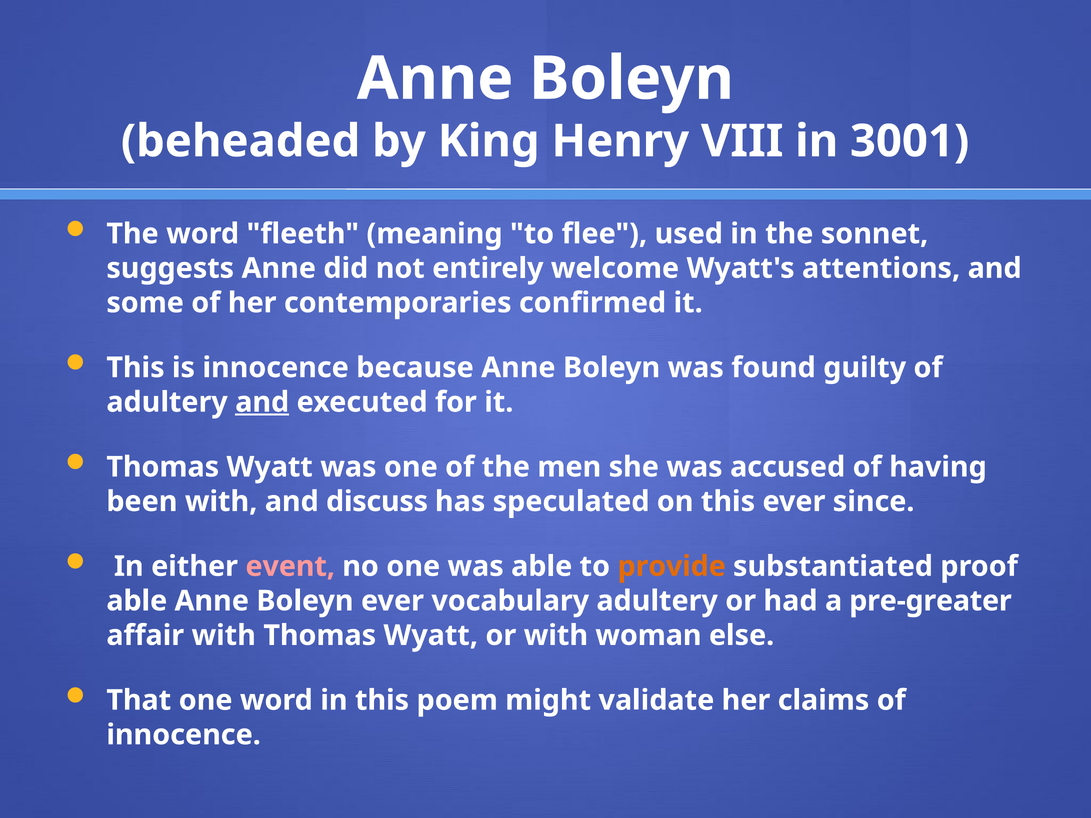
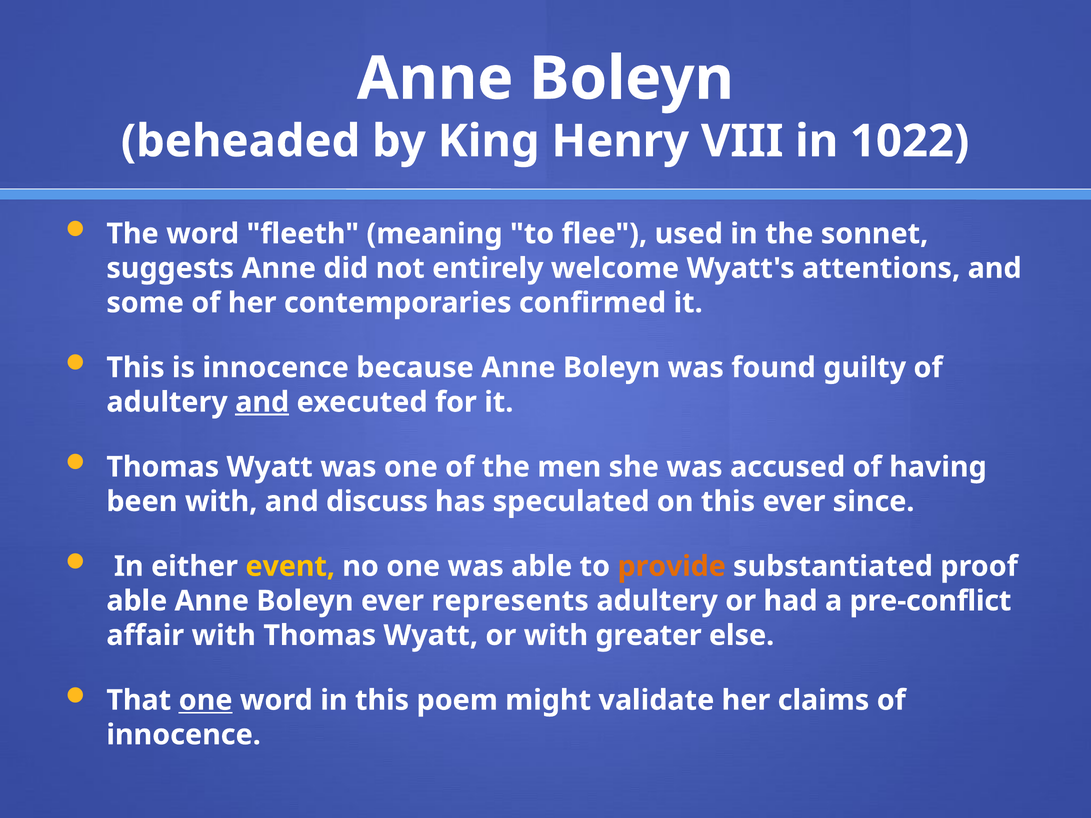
3001: 3001 -> 1022 (910, 141)
event colour: pink -> yellow (290, 567)
vocabulary: vocabulary -> represents (510, 601)
pre-greater: pre-greater -> pre-conflict (930, 601)
woman: woman -> greater (649, 636)
one underline: none -> present (206, 700)
